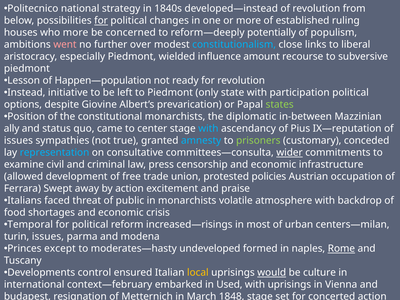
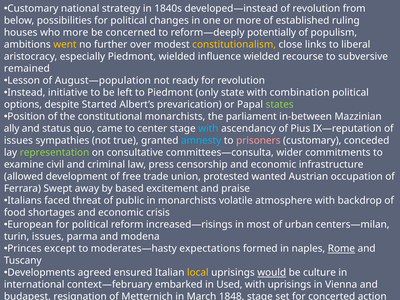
Politecnico: Politecnico -> Customary (33, 9)
for underline: present -> none (101, 21)
went colour: pink -> yellow (65, 45)
constitutionalism colour: light blue -> yellow (234, 45)
influence amount: amount -> wielded (262, 57)
piedmont: piedmont -> remained (27, 69)
Happen—population: Happen—population -> August—population (103, 81)
participation: participation -> combination (300, 93)
Giovine: Giovine -> Started (99, 105)
diplomatic: diplomatic -> parliament (251, 117)
prisoners colour: light green -> pink (258, 141)
representation colour: light blue -> light green (55, 153)
wider underline: present -> none (290, 153)
policies: policies -> wanted (269, 177)
by action: action -> based (129, 189)
Temporal: Temporal -> European (30, 225)
undeveloped: undeveloped -> expectations (210, 249)
control: control -> agreed (94, 273)
